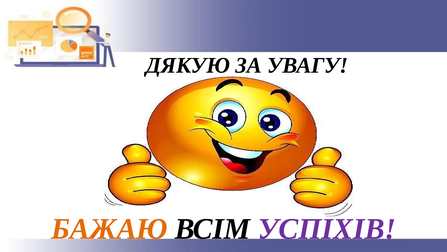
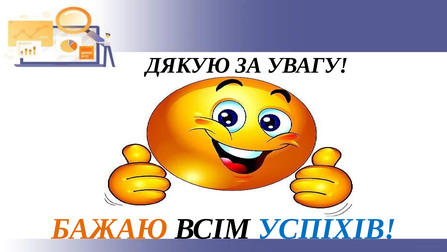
УСПІХІВ colour: purple -> blue (327, 229)
